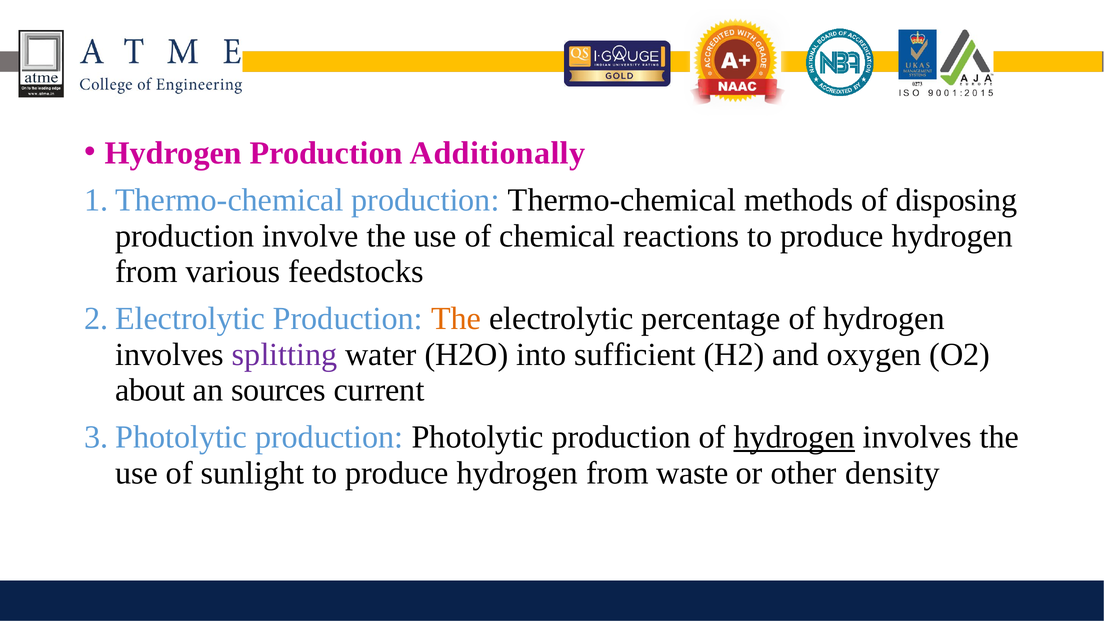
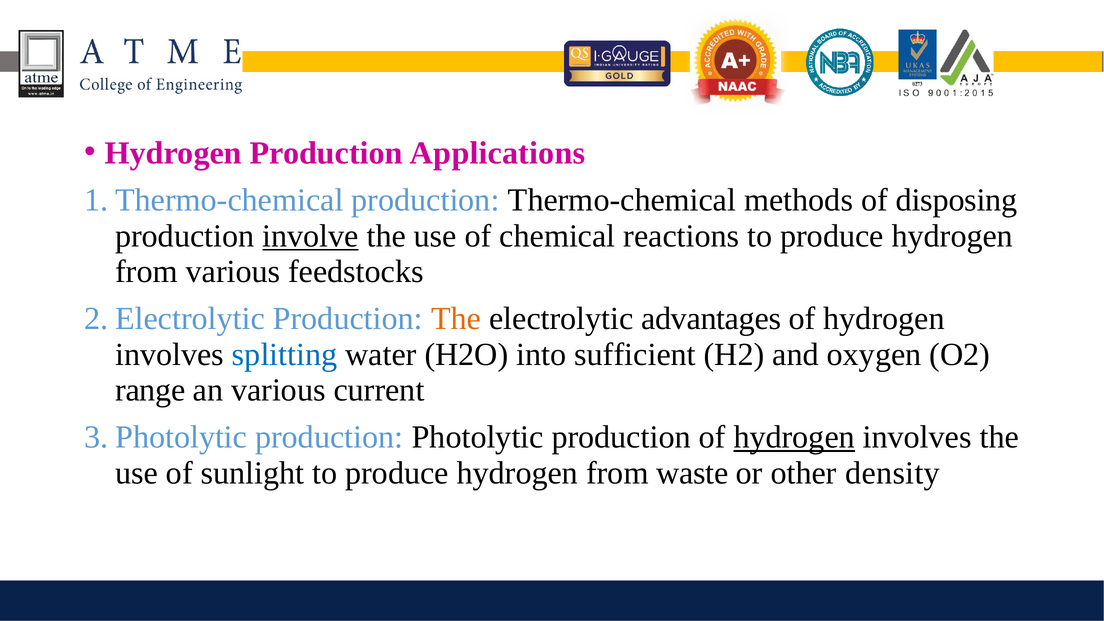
Additionally: Additionally -> Applications (498, 153)
involve underline: none -> present (310, 236)
percentage: percentage -> advantages (711, 319)
splitting colour: purple -> blue (285, 354)
about: about -> range (150, 390)
an sources: sources -> various (278, 390)
